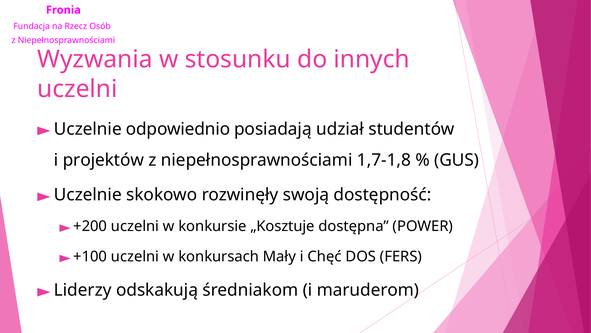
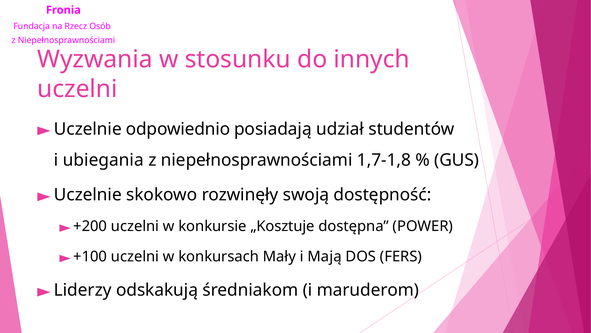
projektów: projektów -> ubiegania (103, 160)
Chęć: Chęć -> Mają (325, 256)
